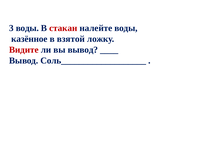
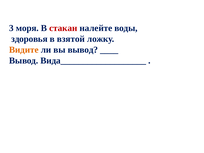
3 воды: воды -> моря (27, 28)
казённое: казённое -> здоровья (29, 39)
Видите colour: red -> orange (24, 50)
Соль___________________: Соль___________________ -> Вида___________________ (93, 61)
